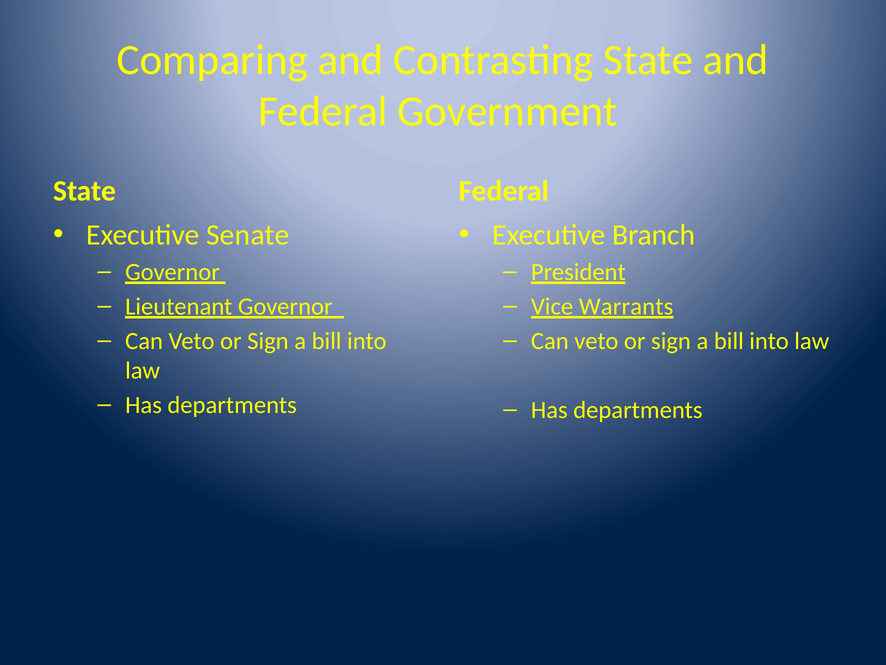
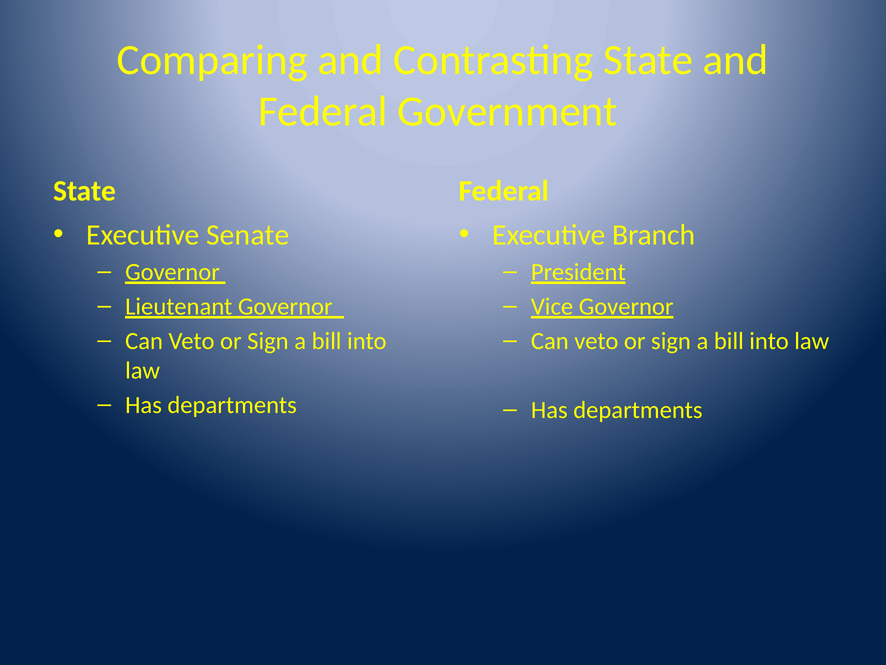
Vice Warrants: Warrants -> Governor (626, 306)
